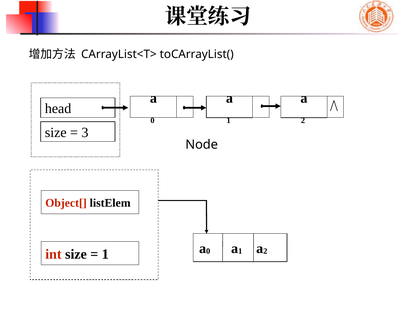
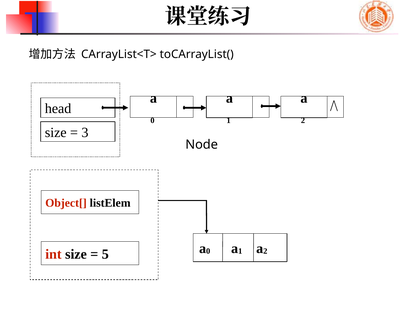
1: 1 -> 5 (105, 254)
